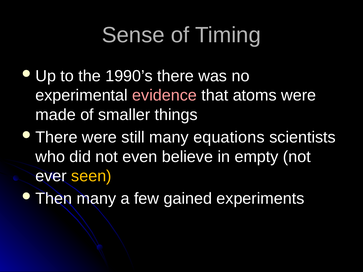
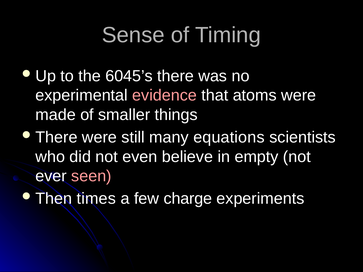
1990’s: 1990’s -> 6045’s (129, 76)
seen colour: yellow -> pink (91, 176)
many: many -> times (96, 199)
gained: gained -> charge (188, 199)
